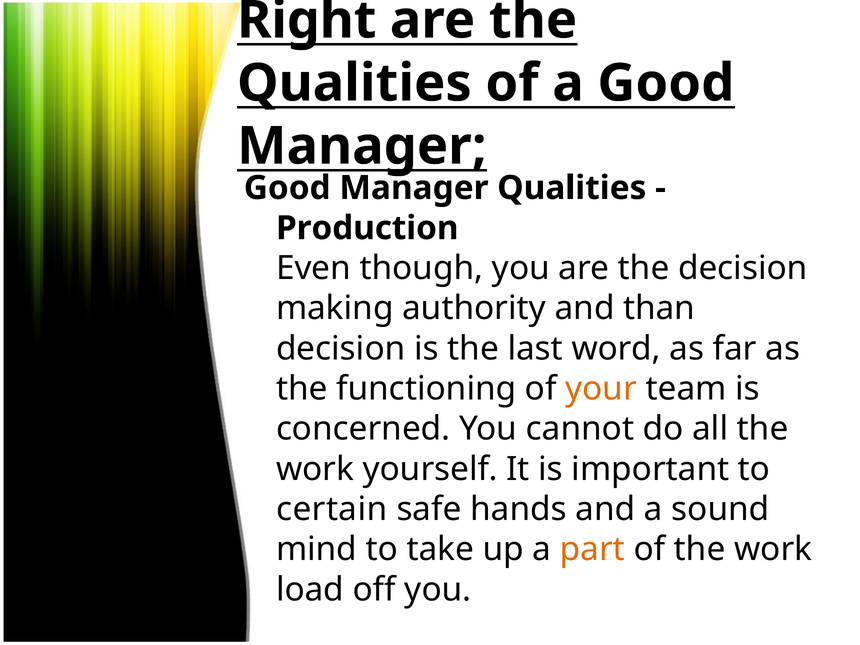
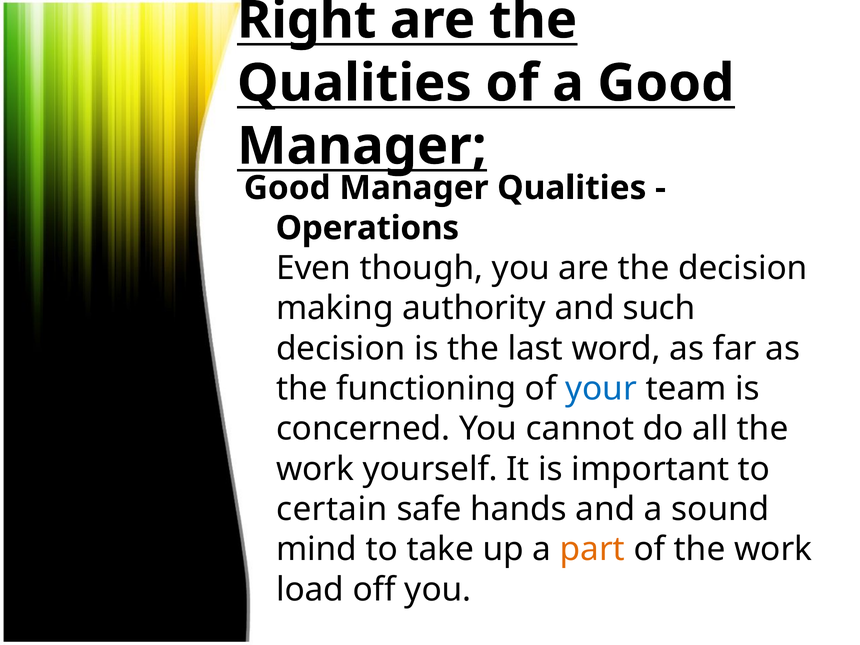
Production: Production -> Operations (367, 228)
than: than -> such (659, 308)
your colour: orange -> blue (601, 389)
